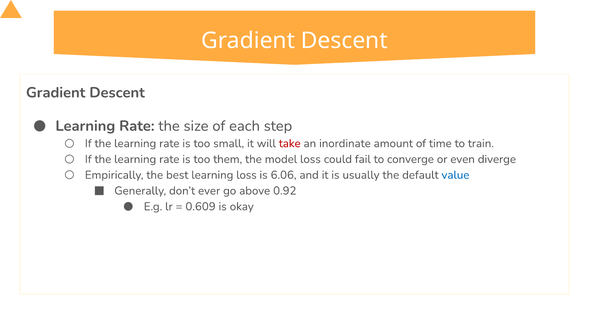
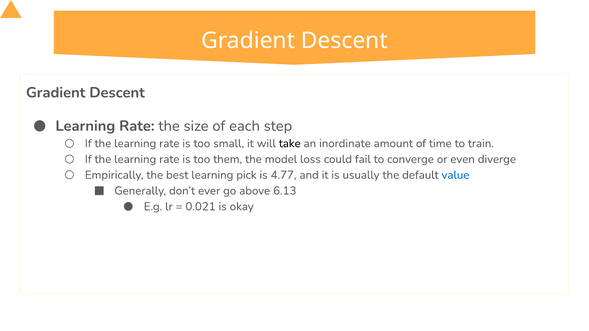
take colour: red -> black (290, 144)
learning loss: loss -> pick (246, 175)
6.06: 6.06 -> 4.77 (284, 175)
0.92: 0.92 -> 6.13 (285, 191)
0.609: 0.609 -> 0.021 (201, 207)
